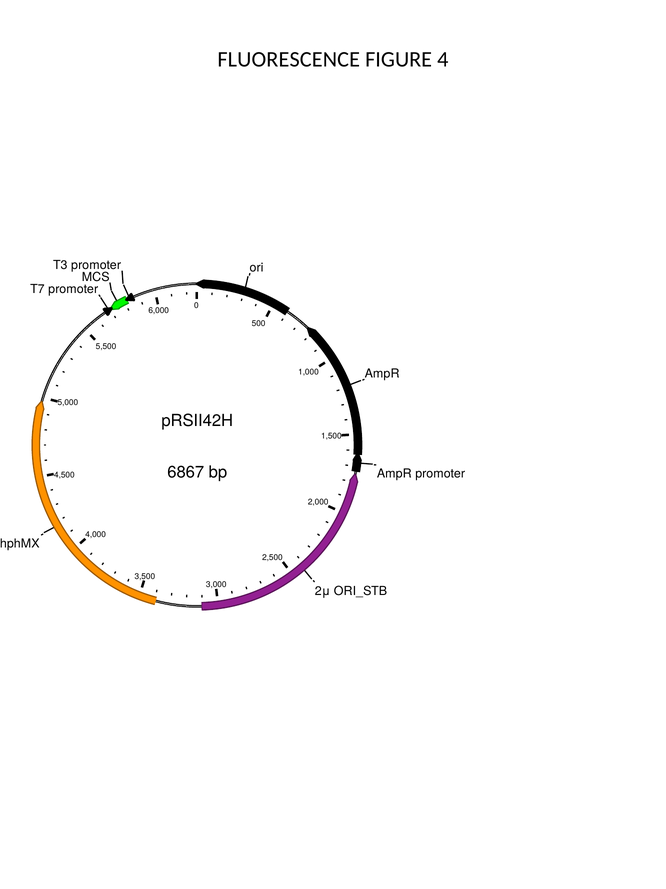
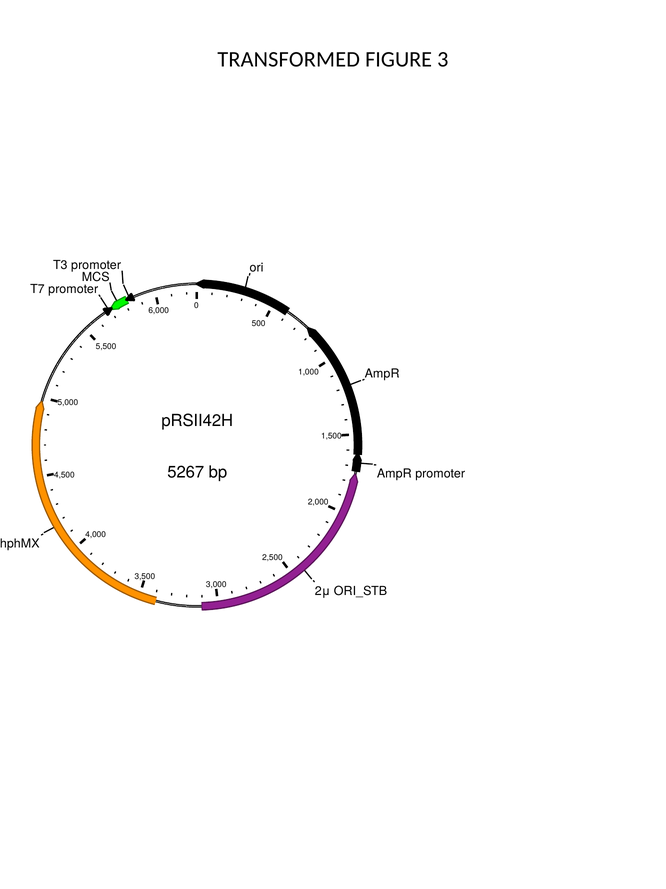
FLUORESCENCE: FLUORESCENCE -> TRANSFORMED (289, 59)
4: 4 -> 3 (443, 59)
6867: 6867 -> 5267 (186, 472)
